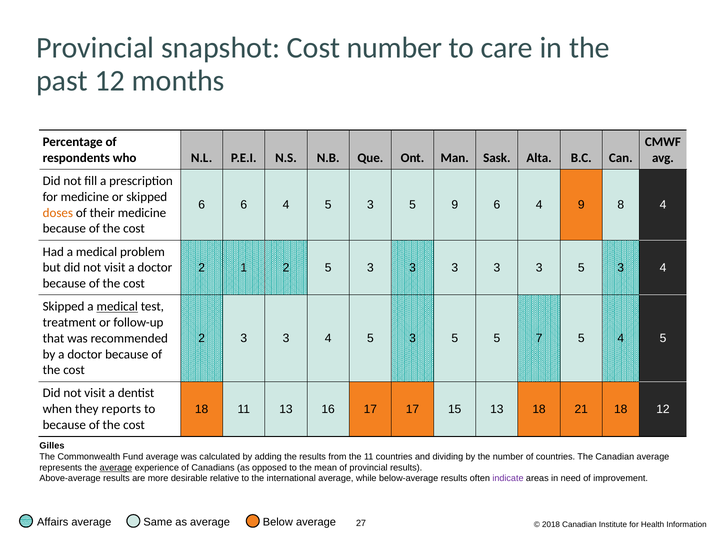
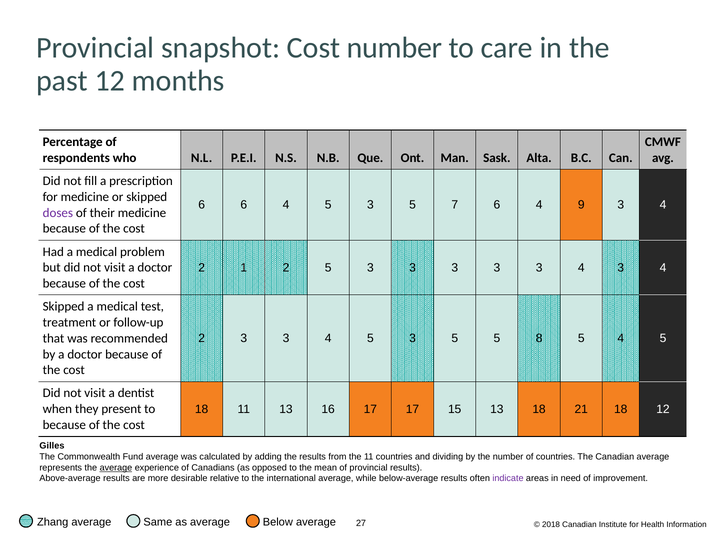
5 9: 9 -> 7 (455, 205)
9 8: 8 -> 3 (621, 205)
doses colour: orange -> purple (58, 213)
3 3 3 5: 5 -> 4 (581, 268)
medical underline: present -> none (117, 307)
7: 7 -> 8 (539, 339)
reports: reports -> present (121, 409)
Affairs: Affairs -> Zhang (53, 522)
